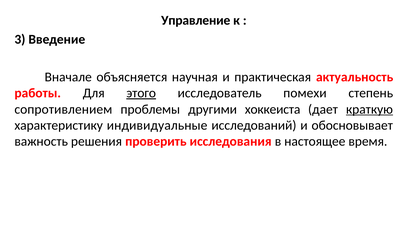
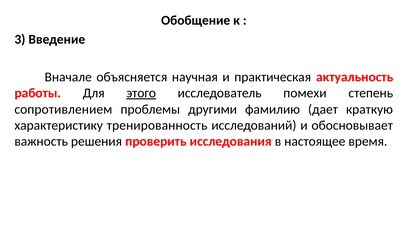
Управление: Управление -> Обобщение (196, 20)
хоккеиста: хоккеиста -> фамилию (273, 109)
краткую underline: present -> none (369, 109)
индивидуальные: индивидуальные -> тренированность (157, 125)
